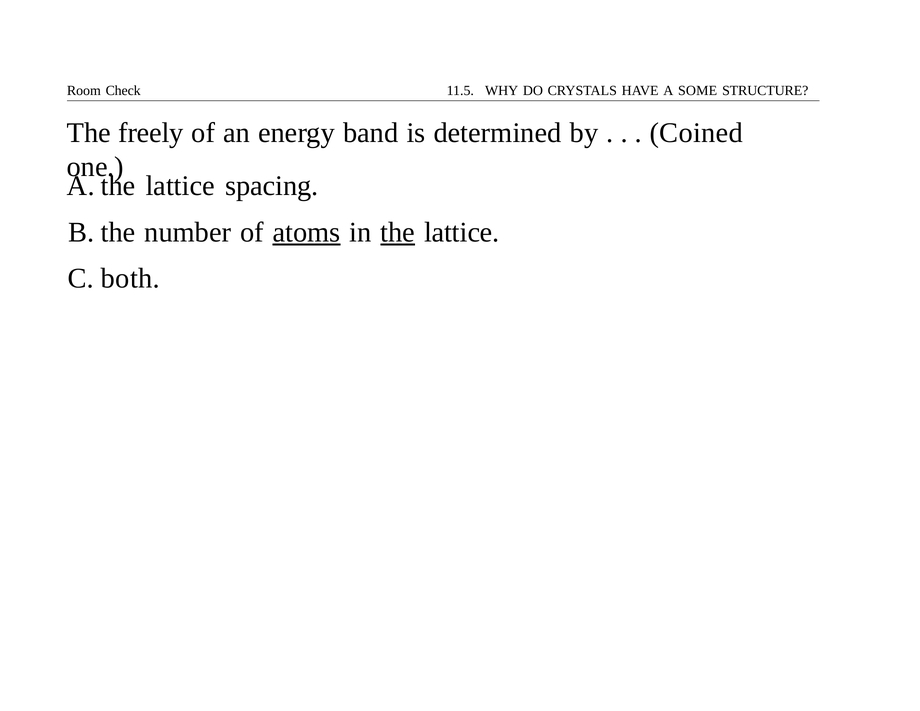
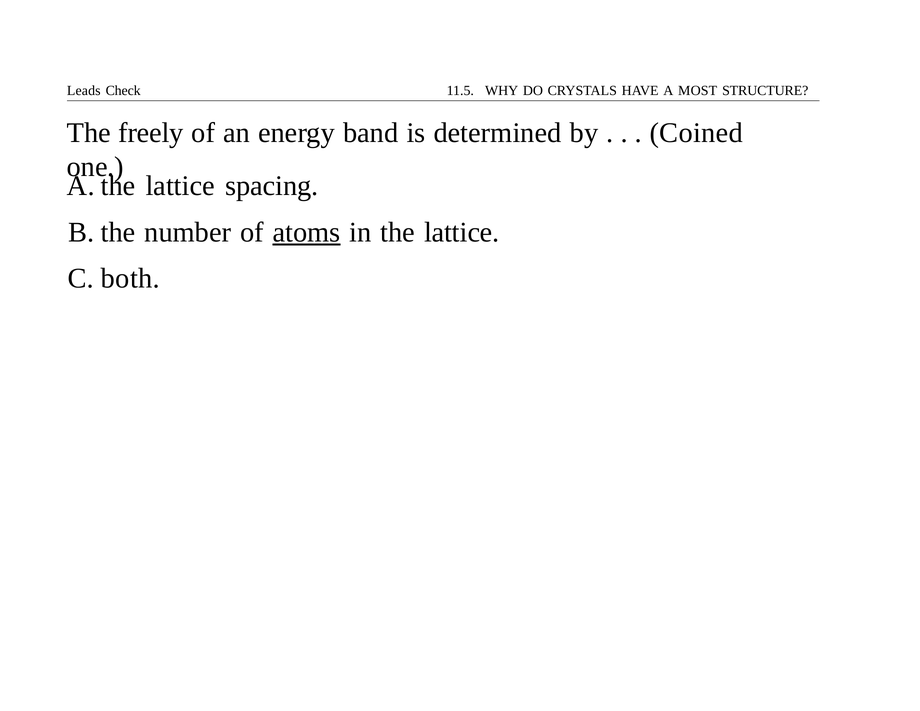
Room: Room -> Leads (84, 91)
SOME: SOME -> MOST (698, 91)
the underline: present -> none (398, 232)
